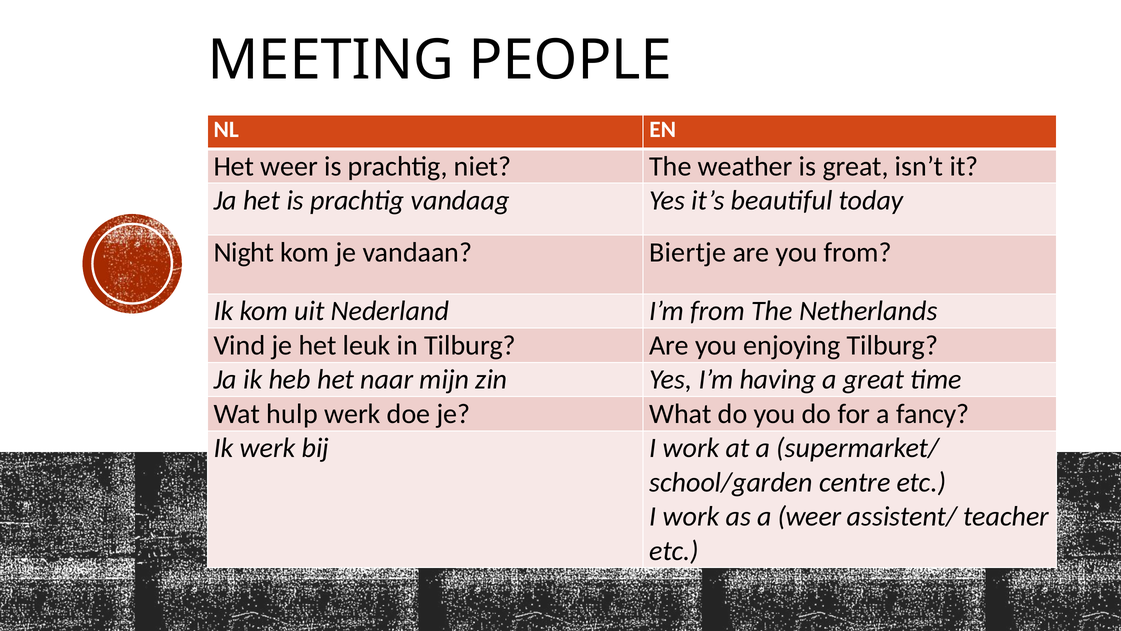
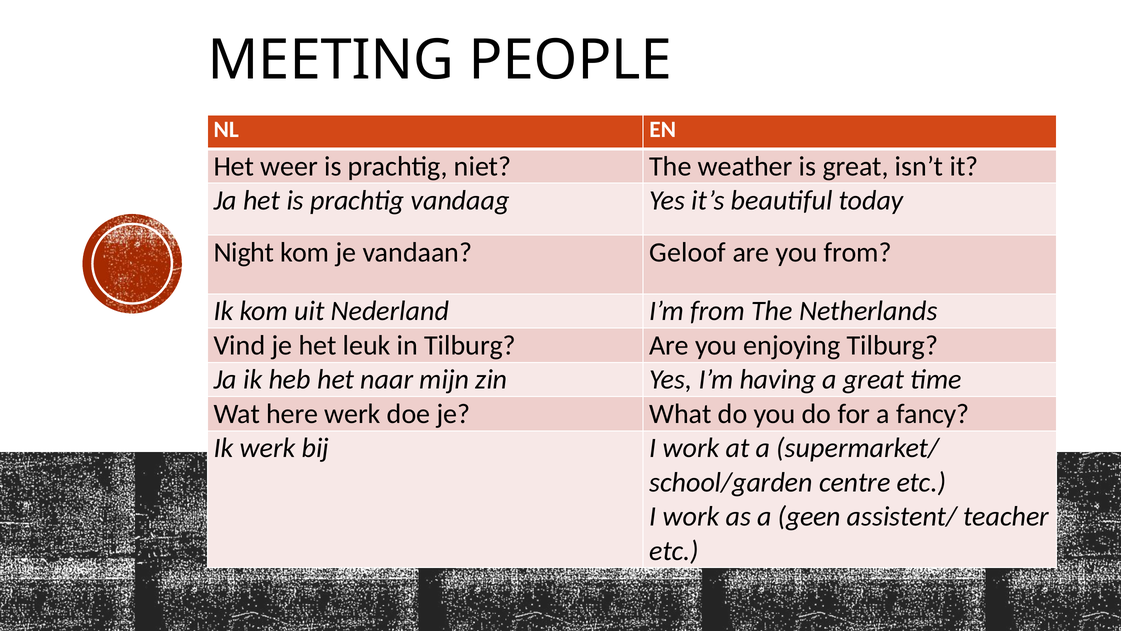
Biertje: Biertje -> Geloof (688, 252)
hulp: hulp -> here (292, 414)
a weer: weer -> geen (809, 516)
